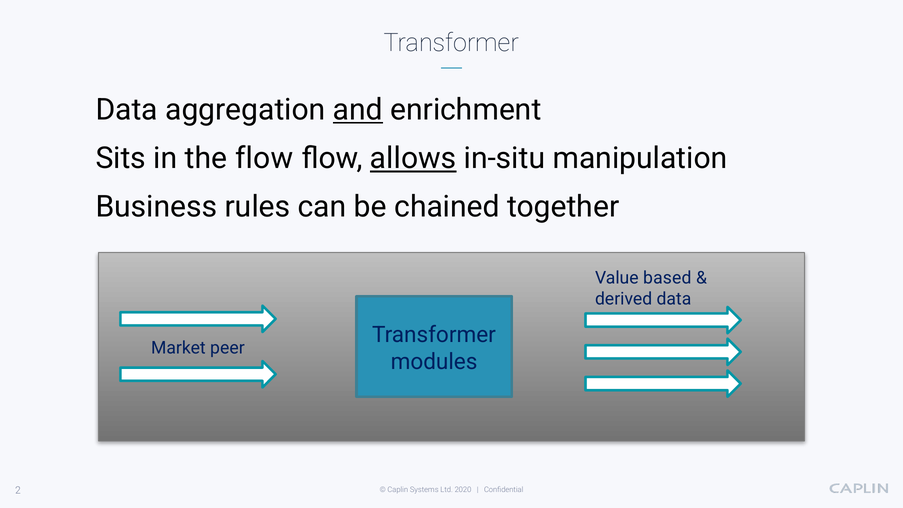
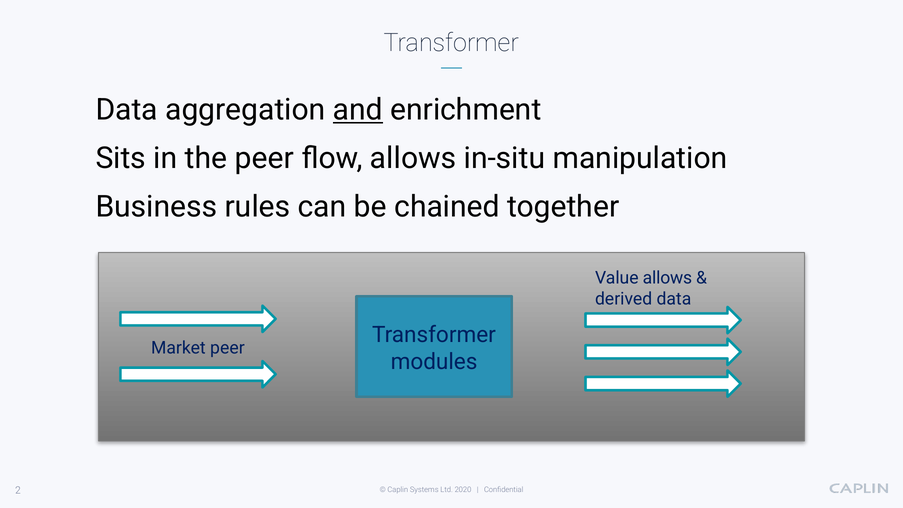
the flow: flow -> peer (264, 158)
allows underline: present -> none (413, 158)
Value based: based -> allows (667, 278)
